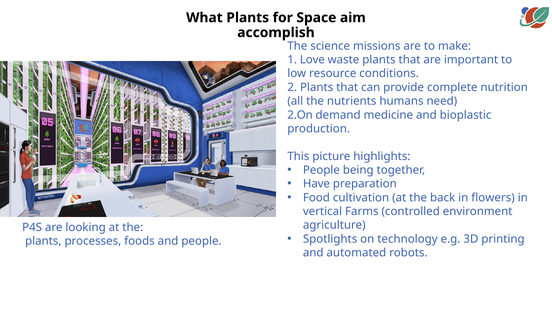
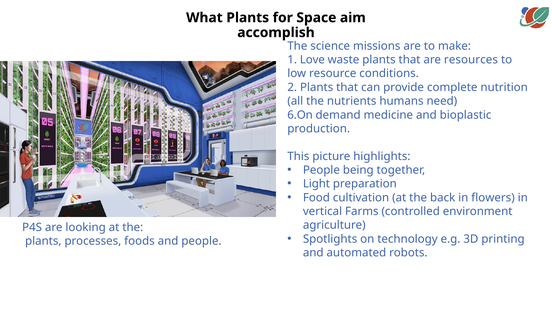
important: important -> resources (471, 60)
2.On: 2.On -> 6.On (300, 115)
Have: Have -> Light (316, 184)
